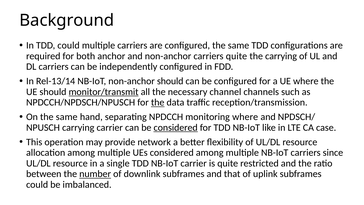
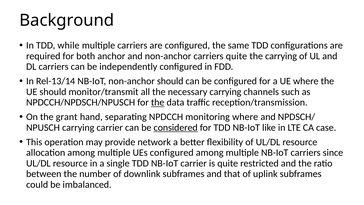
TDD could: could -> while (69, 45)
monitor/transmit underline: present -> none (104, 92)
necessary channel: channel -> carrying (225, 92)
On the same: same -> grant (67, 117)
UEs considered: considered -> configured (172, 152)
number underline: present -> none (95, 174)
